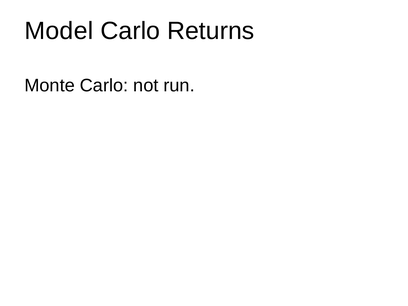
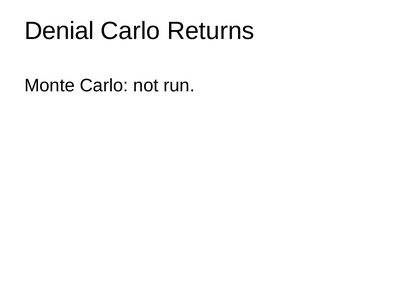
Model: Model -> Denial (59, 31)
